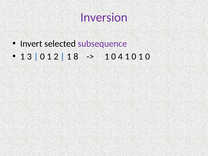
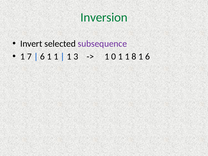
Inversion colour: purple -> green (104, 17)
3: 3 -> 7 (29, 57)
0: 0 -> 6 (42, 57)
2: 2 -> 1 (56, 57)
8: 8 -> 3 (76, 57)
0 4: 4 -> 1 (120, 57)
0: 0 -> 8 (134, 57)
0: 0 -> 6 (148, 57)
